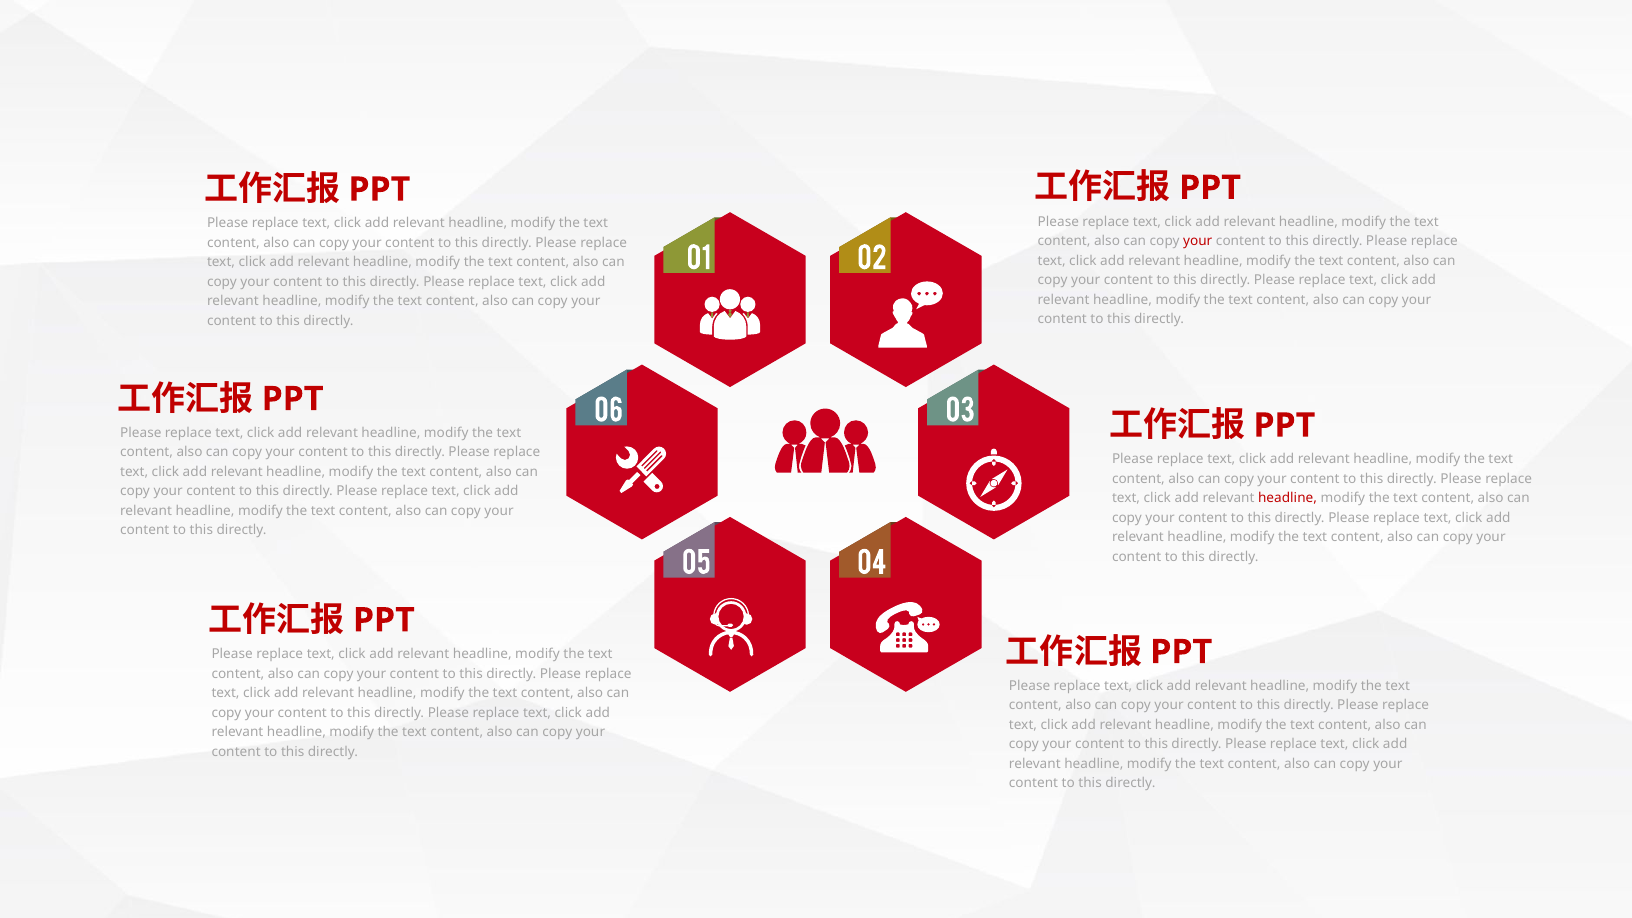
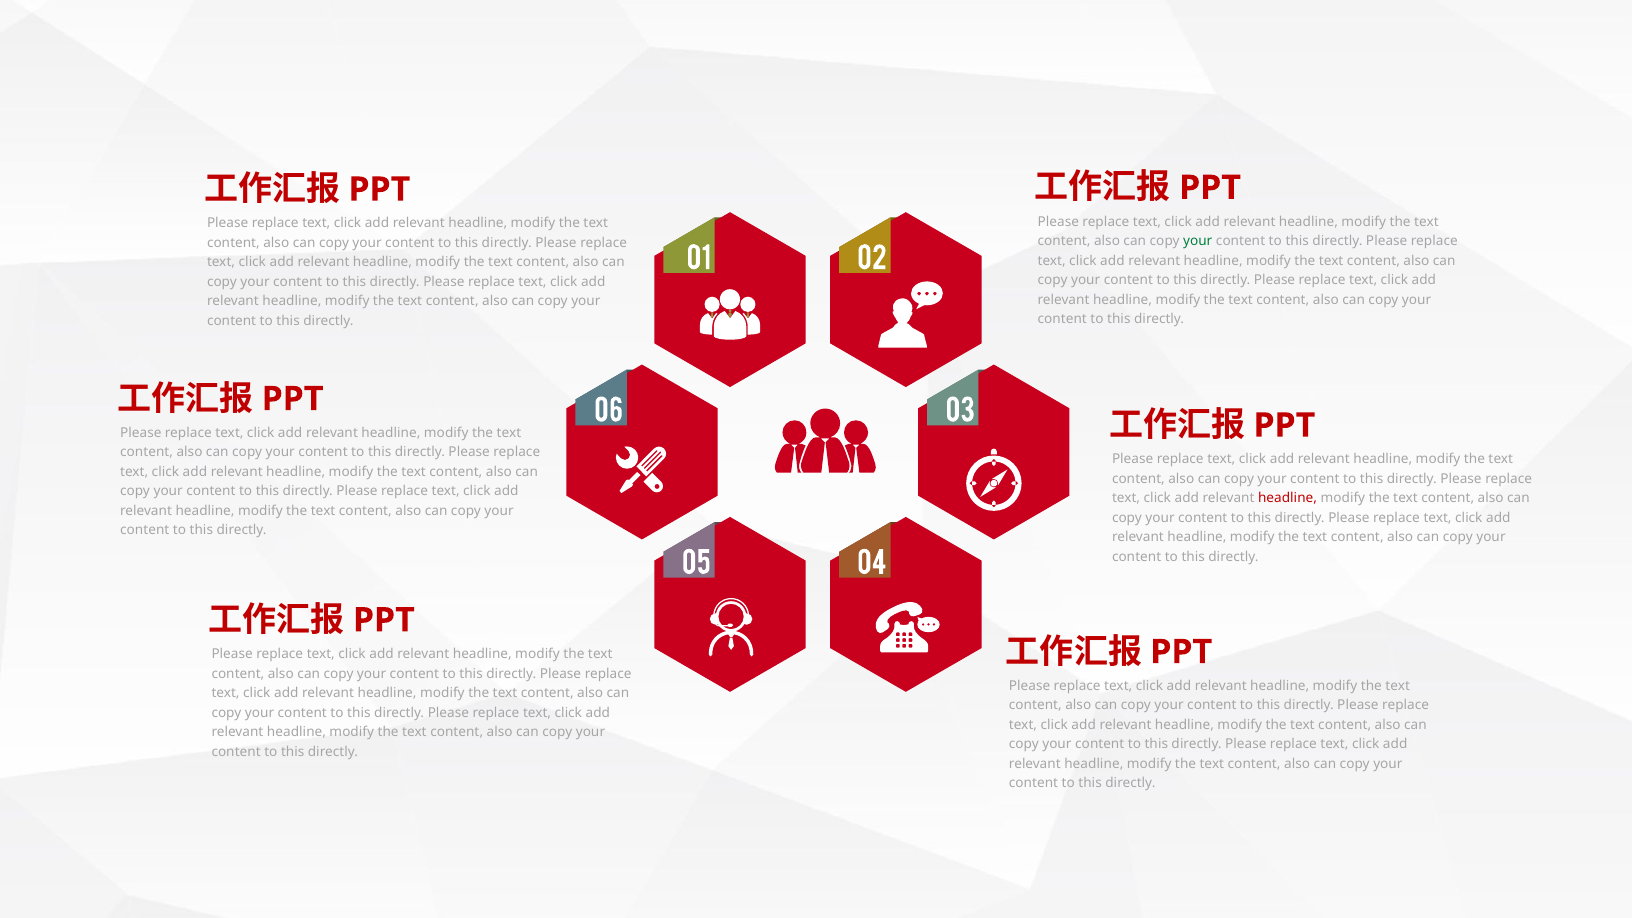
your colour: red -> green (1198, 241)
